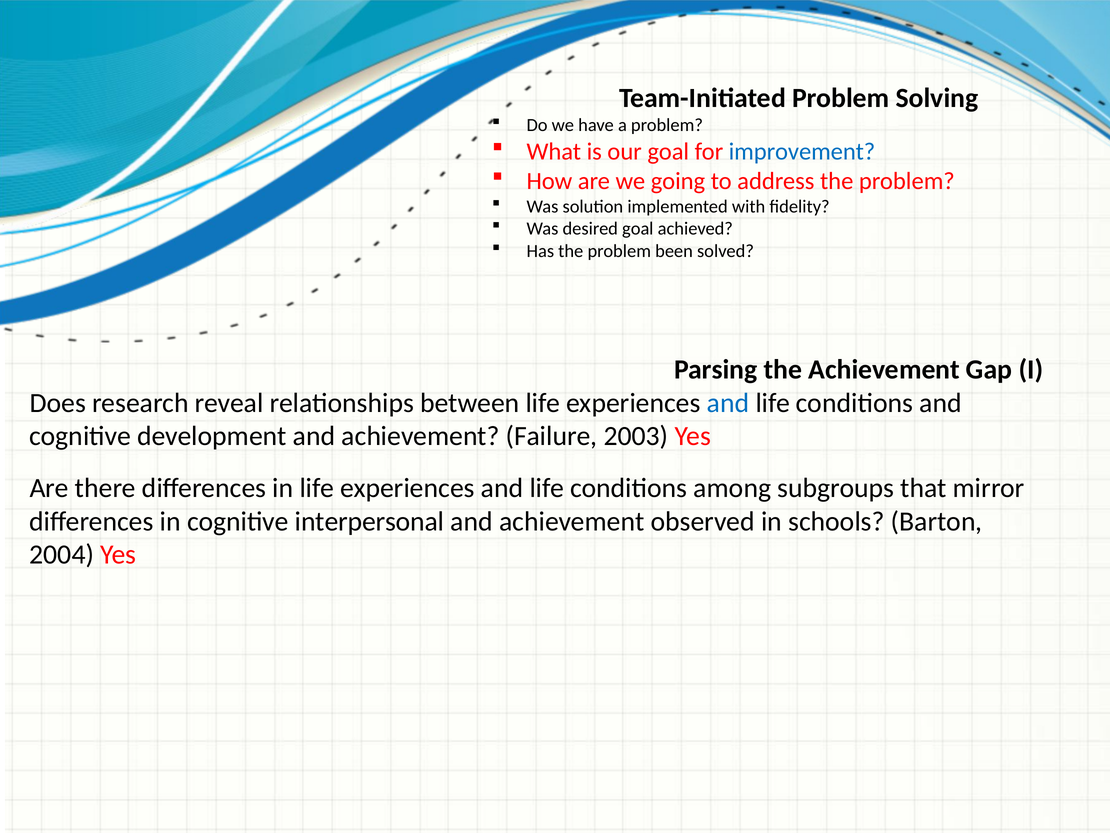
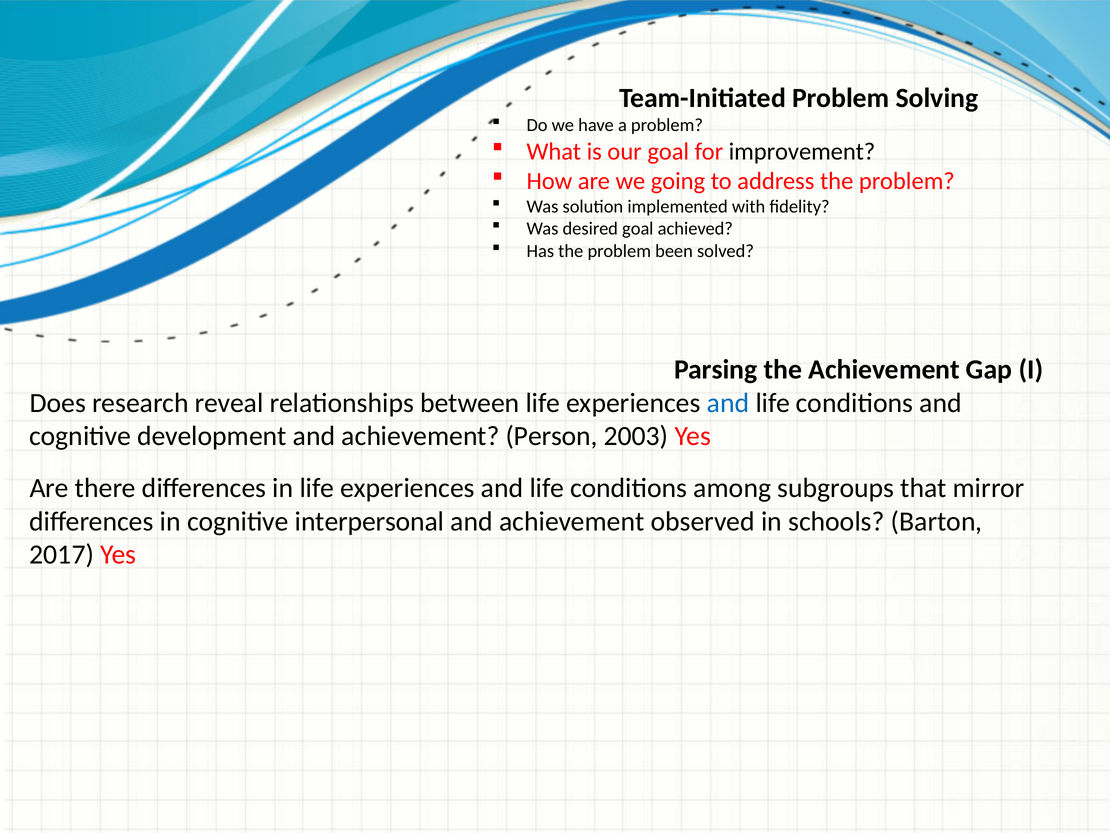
improvement colour: blue -> black (802, 151)
Failure: Failure -> Person (552, 436)
2004: 2004 -> 2017 (62, 554)
